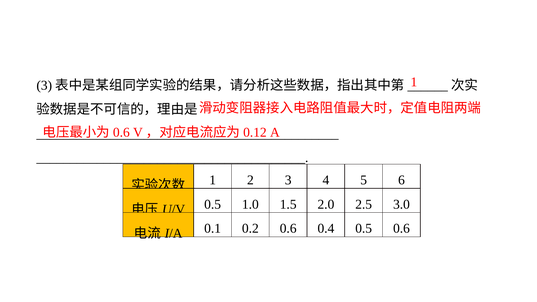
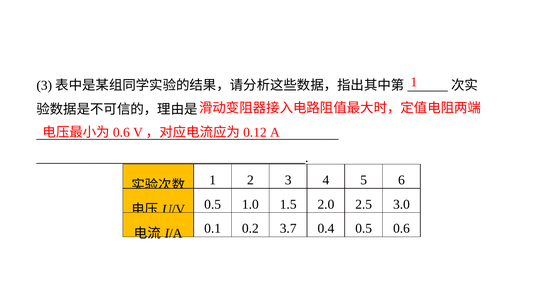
0.2 0.6: 0.6 -> 3.7 (288, 229)
